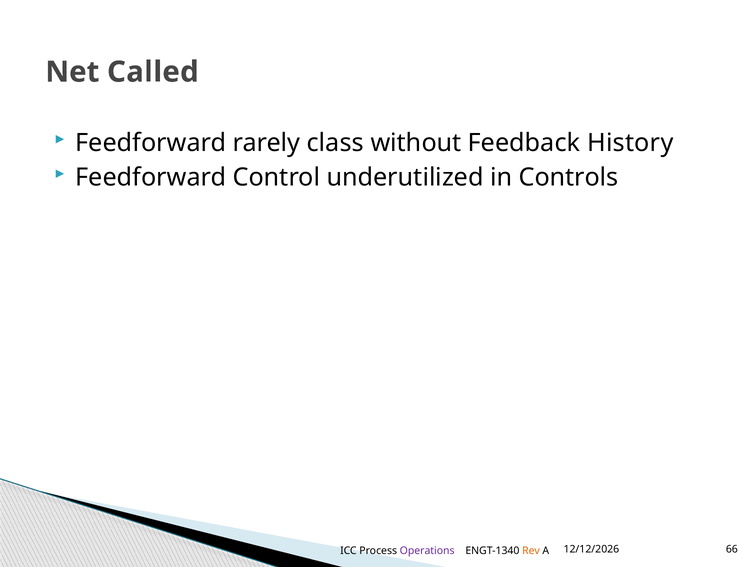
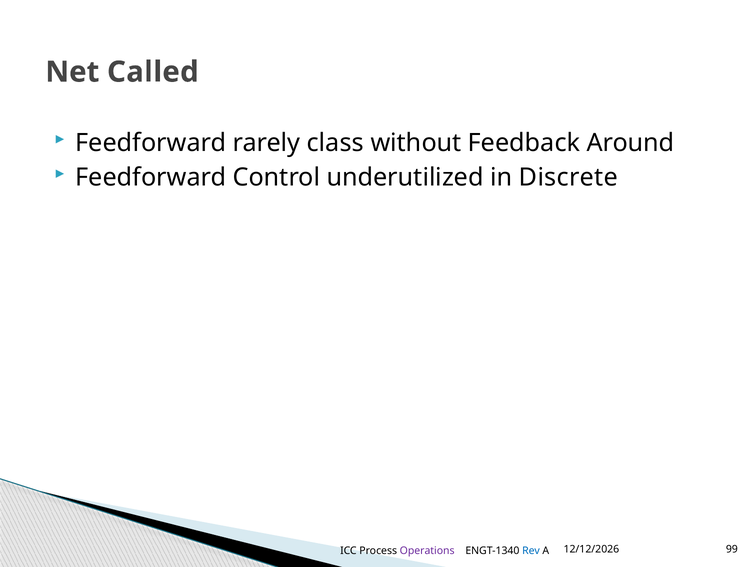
History: History -> Around (630, 143)
Controls: Controls -> Discrete (568, 178)
66: 66 -> 99 (732, 549)
Rev colour: orange -> blue (531, 551)
